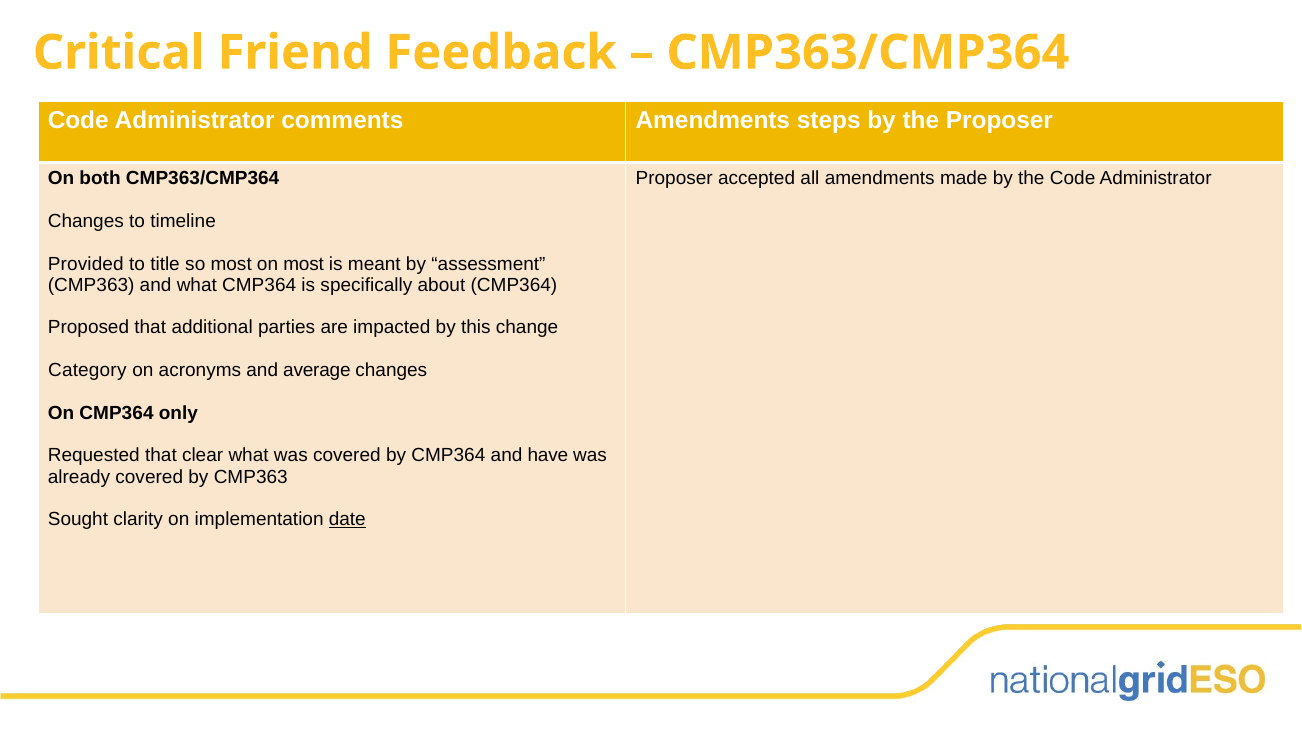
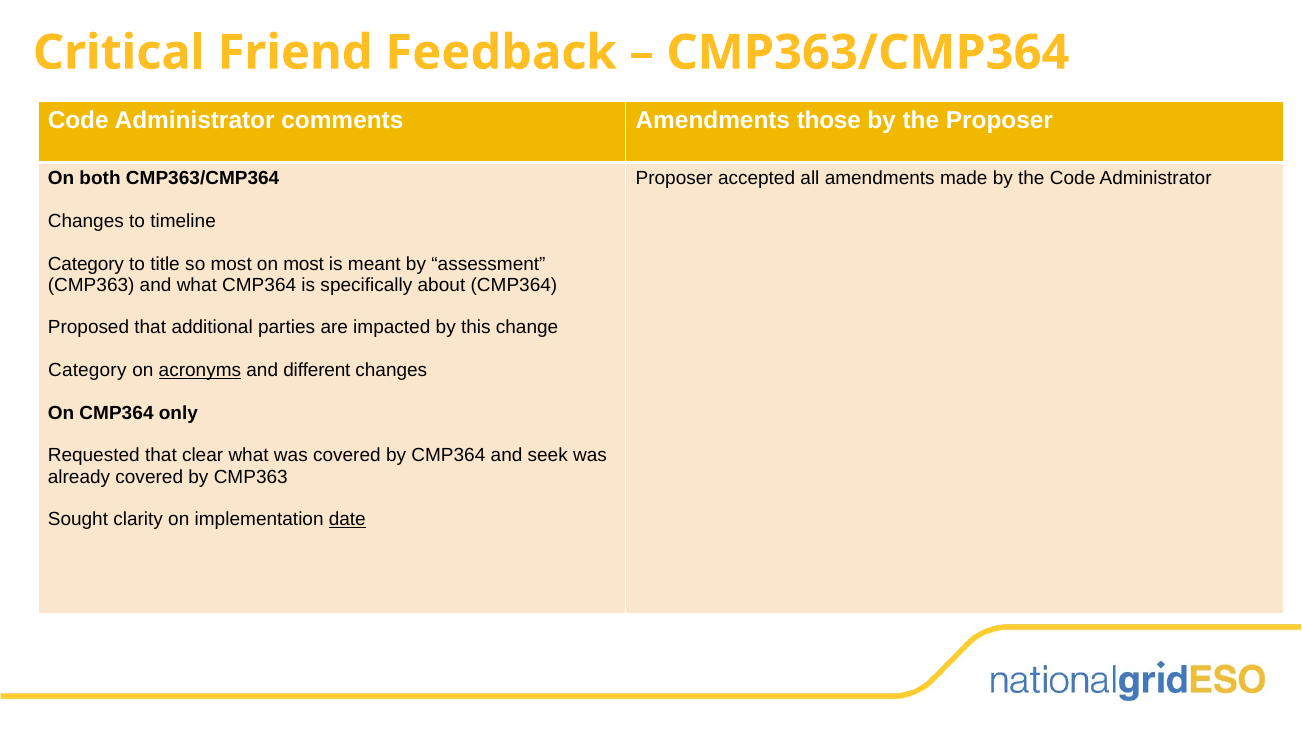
steps: steps -> those (829, 120)
Provided: Provided -> Category (86, 264)
acronyms underline: none -> present (200, 371)
average: average -> different (317, 371)
have: have -> seek (548, 456)
